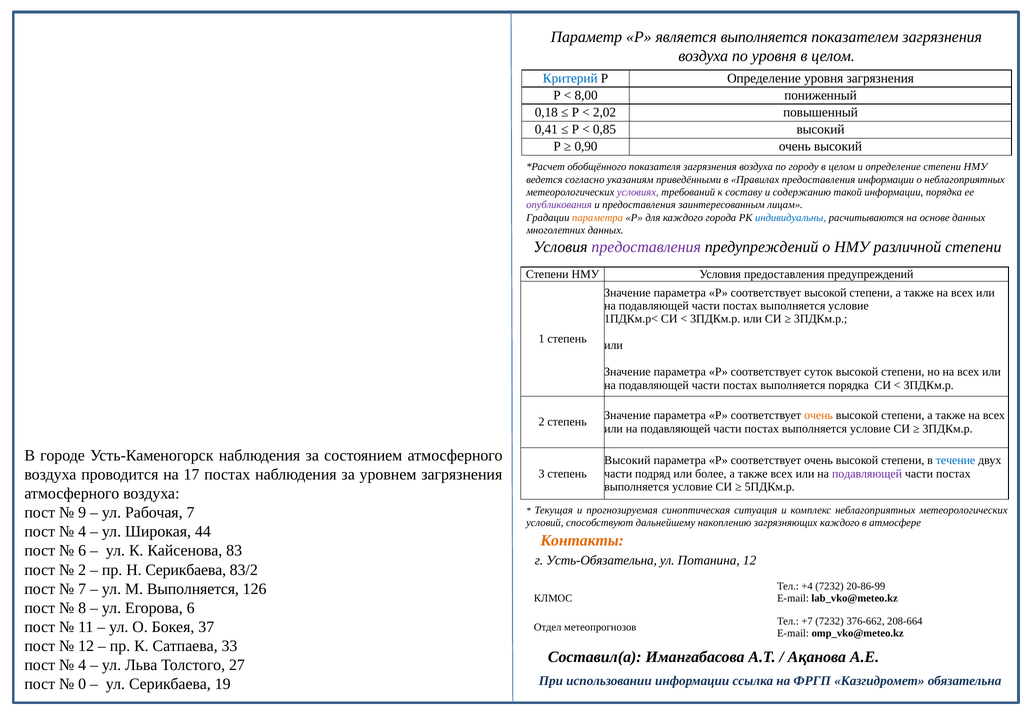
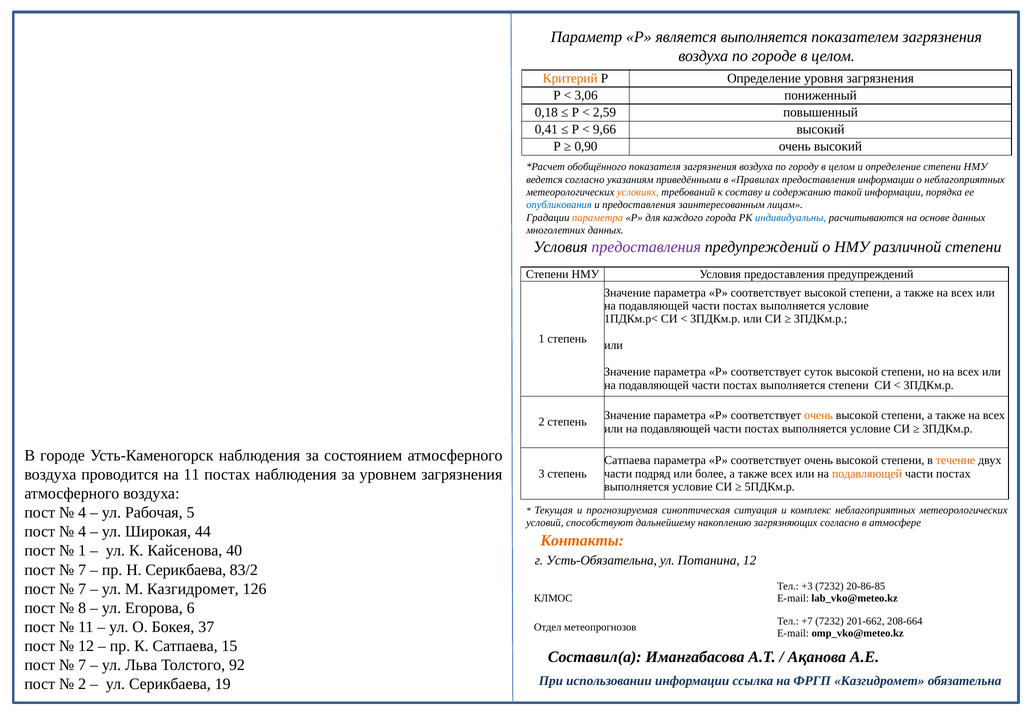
по уровня: уровня -> городе (774, 56)
Критерий colour: blue -> orange (570, 78)
8,00: 8,00 -> 3,06 (586, 95)
2,02: 2,02 -> 2,59 (604, 112)
0,85: 0,85 -> 9,66 (604, 129)
условиях colour: purple -> orange (638, 192)
опубликования colour: purple -> blue (559, 205)
выполняется порядка: порядка -> степени (849, 385)
Высокий: Высокий -> Сатпаева (627, 460)
течение colour: blue -> orange (956, 460)
на 17: 17 -> 11 (192, 474)
подавляющей colour: purple -> orange (867, 473)
9: 9 -> 4 (82, 512)
Рабочая 7: 7 -> 5 (191, 512)
загрязняющих каждого: каждого -> согласно (840, 522)
6: 6 -> 1 (82, 550)
83: 83 -> 40 (234, 550)
2: 2 -> 7 (82, 569)
М Выполняется: Выполняется -> Казгидромет (193, 588)
+4: +4 -> +3 (807, 586)
20-86-99: 20-86-99 -> 20-86-85 (866, 586)
376-662: 376-662 -> 201-662 (866, 621)
33: 33 -> 15 (229, 646)
4: 4 -> 7 (82, 665)
27: 27 -> 92 (237, 665)
0: 0 -> 2 (82, 684)
